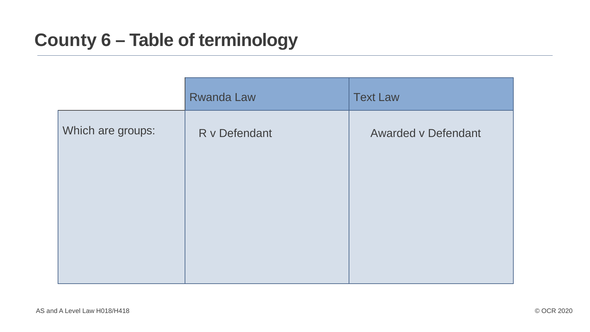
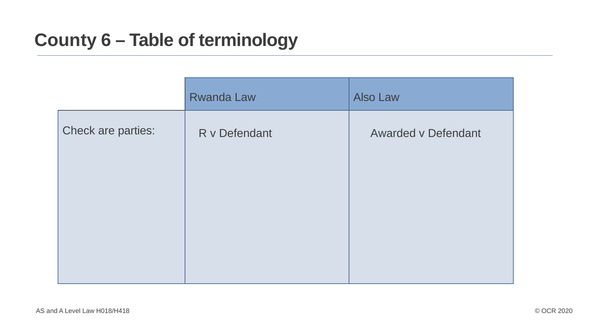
Text: Text -> Also (364, 97)
Which: Which -> Check (79, 131)
groups: groups -> parties (136, 131)
